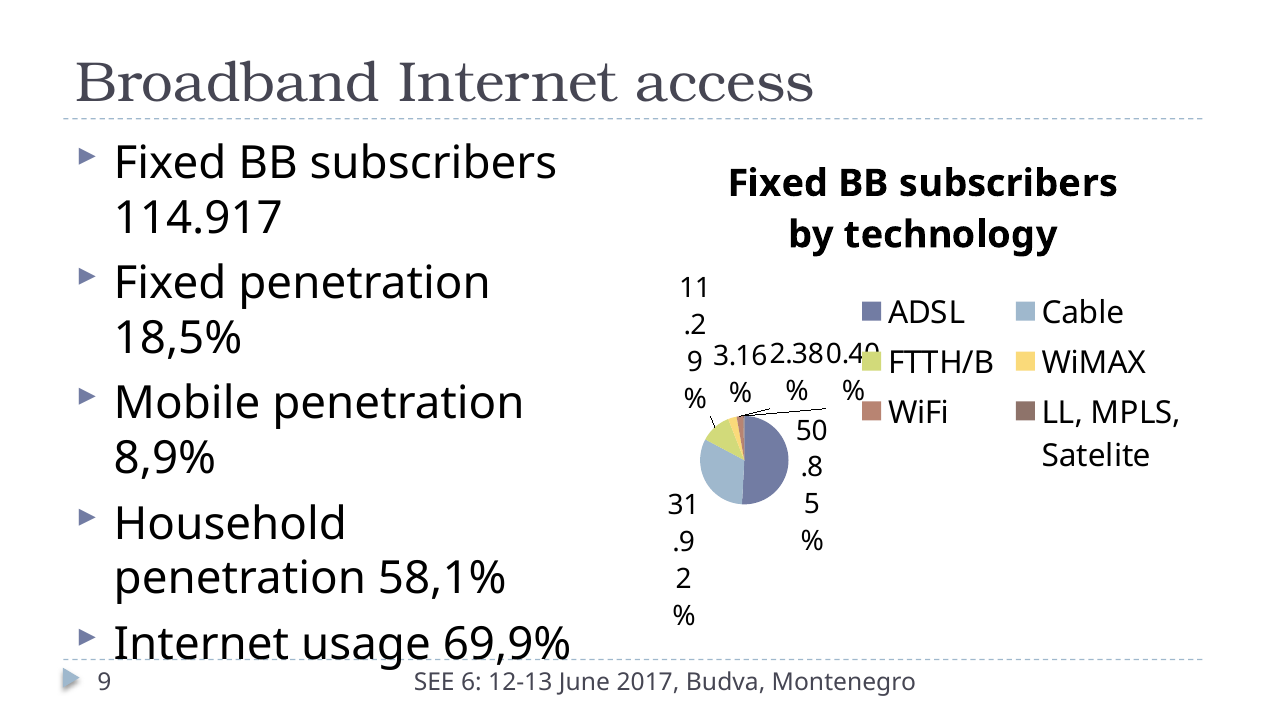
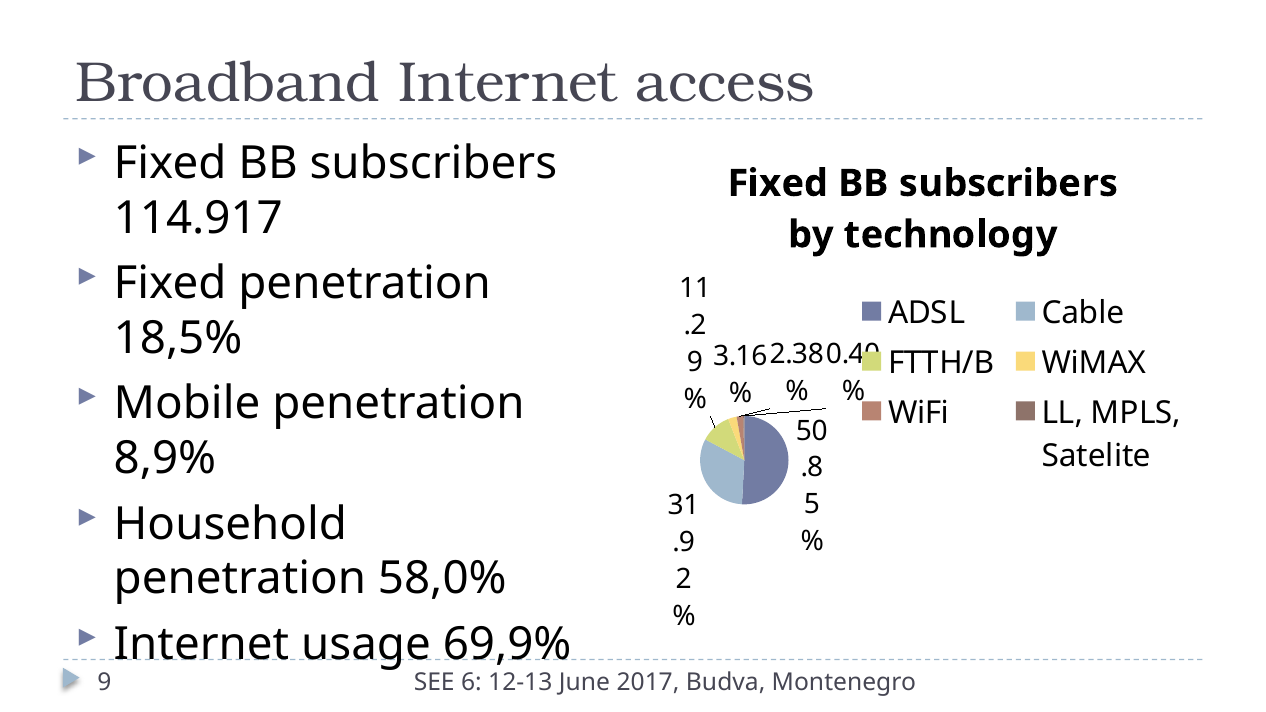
58,1%: 58,1% -> 58,0% (442, 579)
